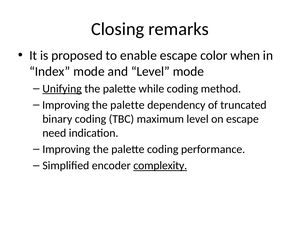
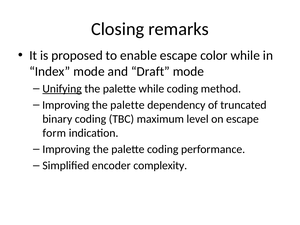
color when: when -> while (245, 55)
and Level: Level -> Draft (150, 71)
need: need -> form (54, 133)
complexity underline: present -> none (160, 166)
